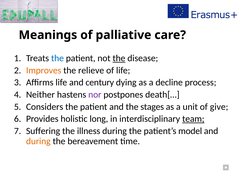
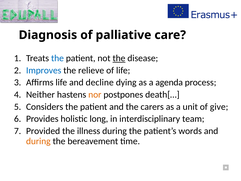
Meanings: Meanings -> Diagnosis (48, 35)
Improves colour: orange -> blue (44, 70)
century: century -> decline (100, 82)
decline: decline -> agenda (169, 82)
nor colour: purple -> orange (95, 94)
stages: stages -> carers (152, 107)
team underline: present -> none (193, 119)
Suffering: Suffering -> Provided (43, 131)
model: model -> words (190, 131)
